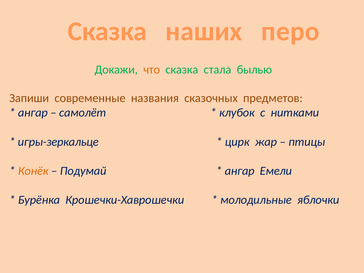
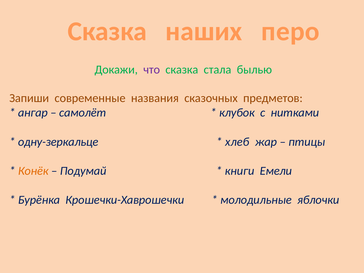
что colour: orange -> purple (152, 70)
игры-зеркальце: игры-зеркальце -> одну-зеркальце (58, 142)
цирк: цирк -> хлеб (237, 142)
ангар: ангар -> книги (240, 171)
